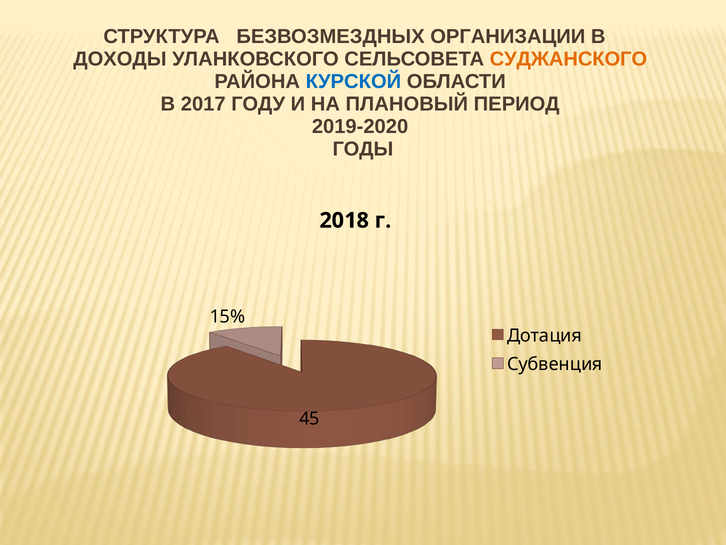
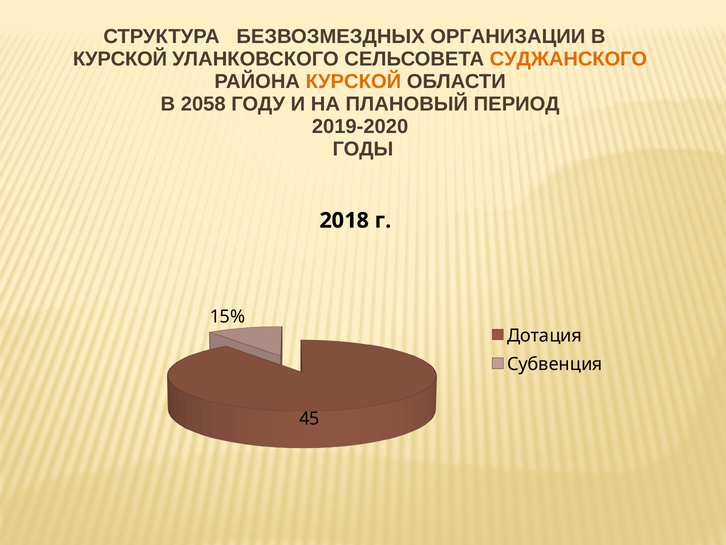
ДОХОДЫ: ДОХОДЫ -> КУРСКОЙ (120, 59)
КУРСКОЙ colour: blue -> orange (353, 82)
2017: 2017 -> 2058 (203, 104)
